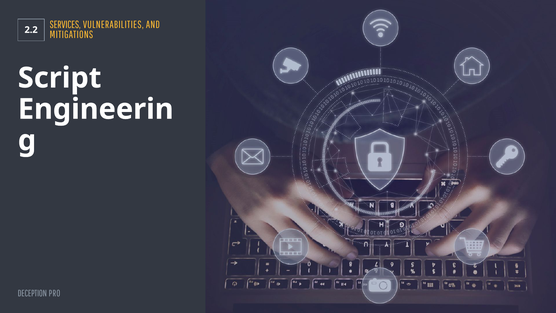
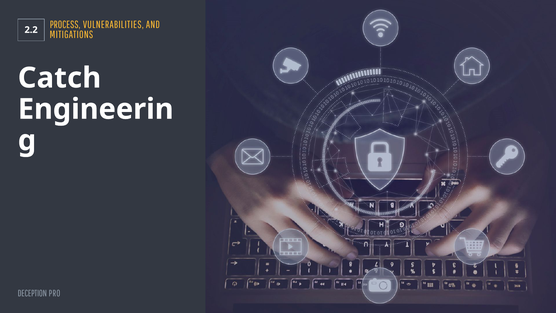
SERVICES: SERVICES -> PROCESS (65, 25)
Script: Script -> Catch (59, 78)
